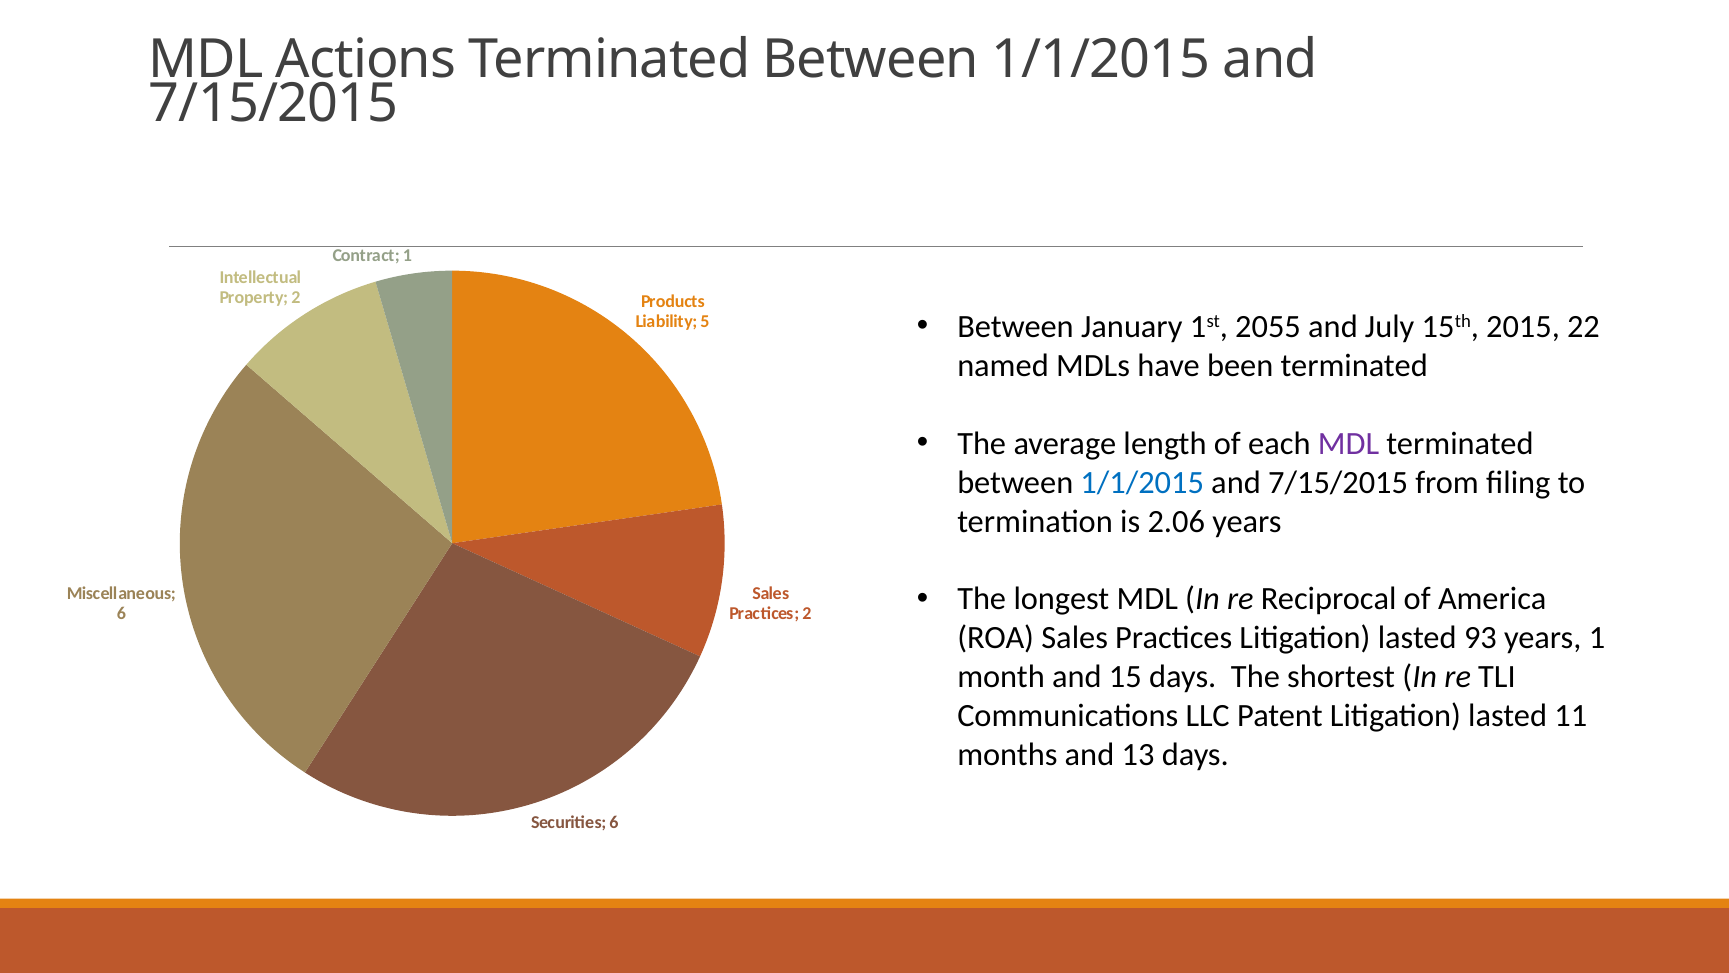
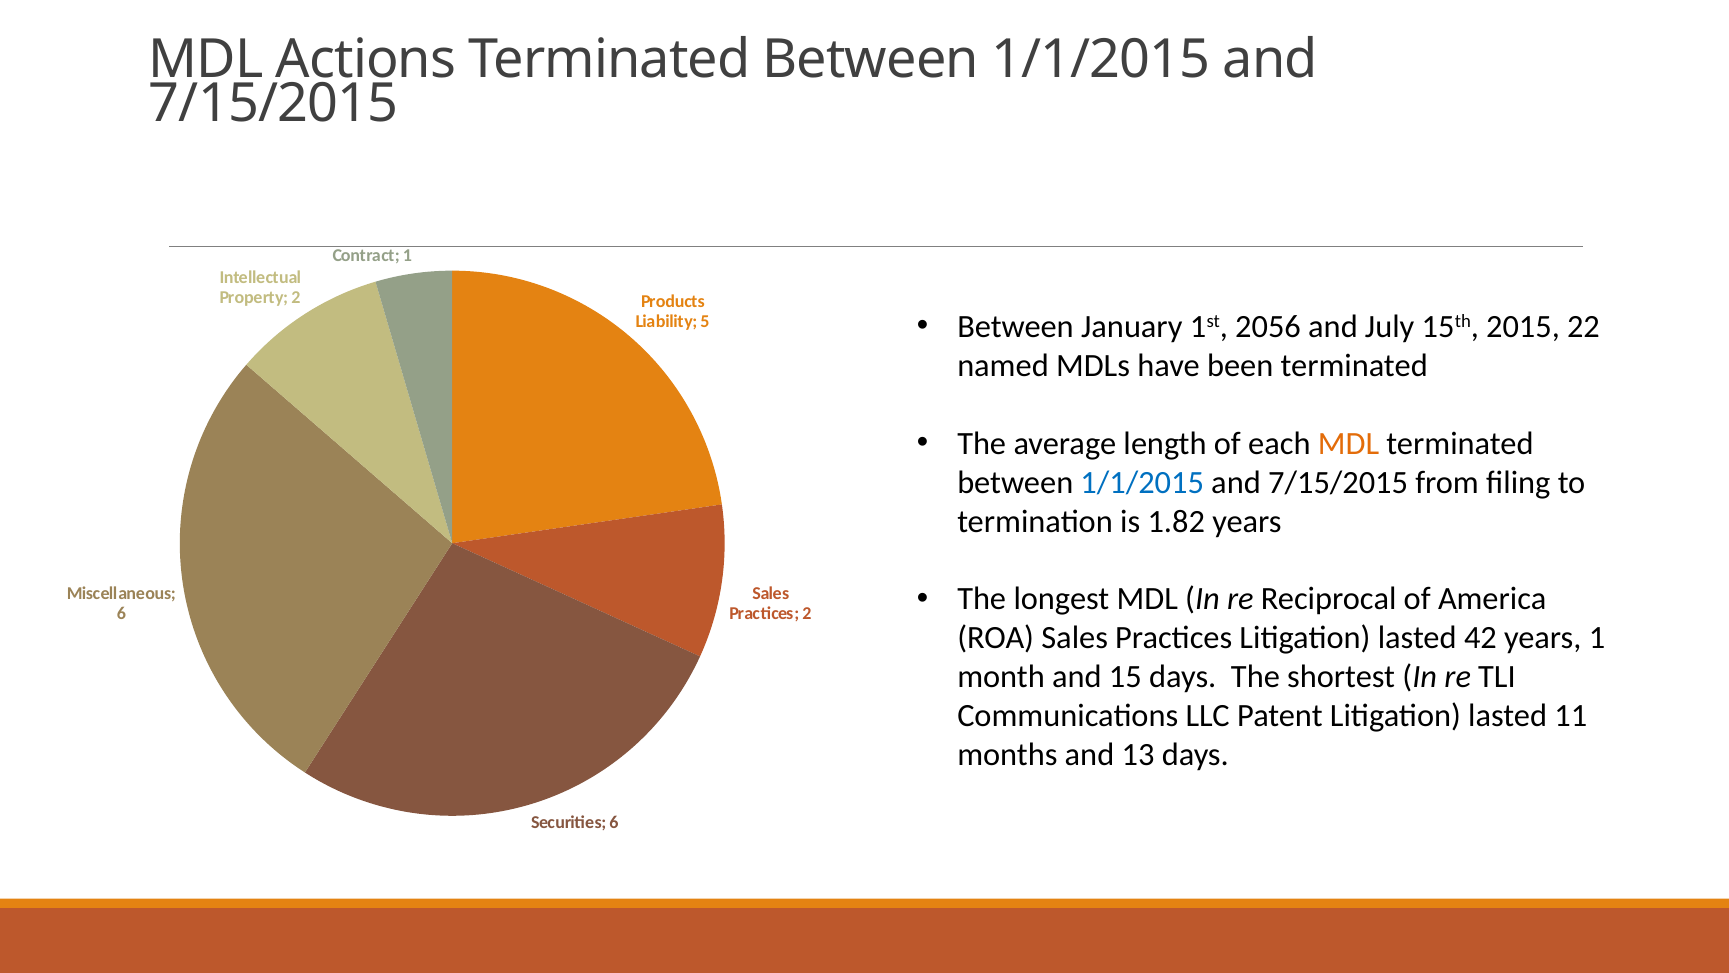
2055: 2055 -> 2056 (1268, 327)
MDL colour: purple -> orange (1349, 443)
2.06: 2.06 -> 1.82 (1176, 521)
93: 93 -> 42 (1480, 638)
